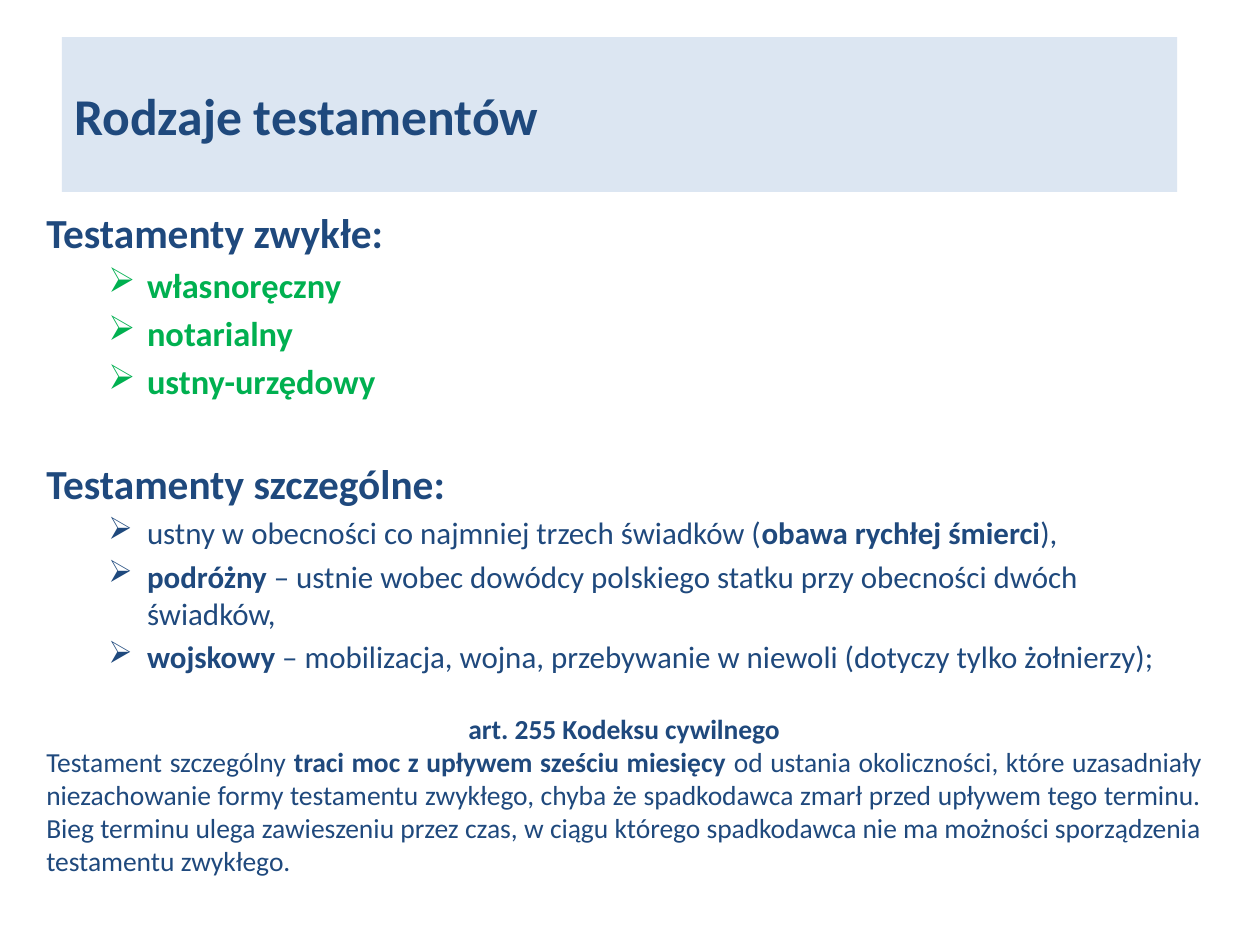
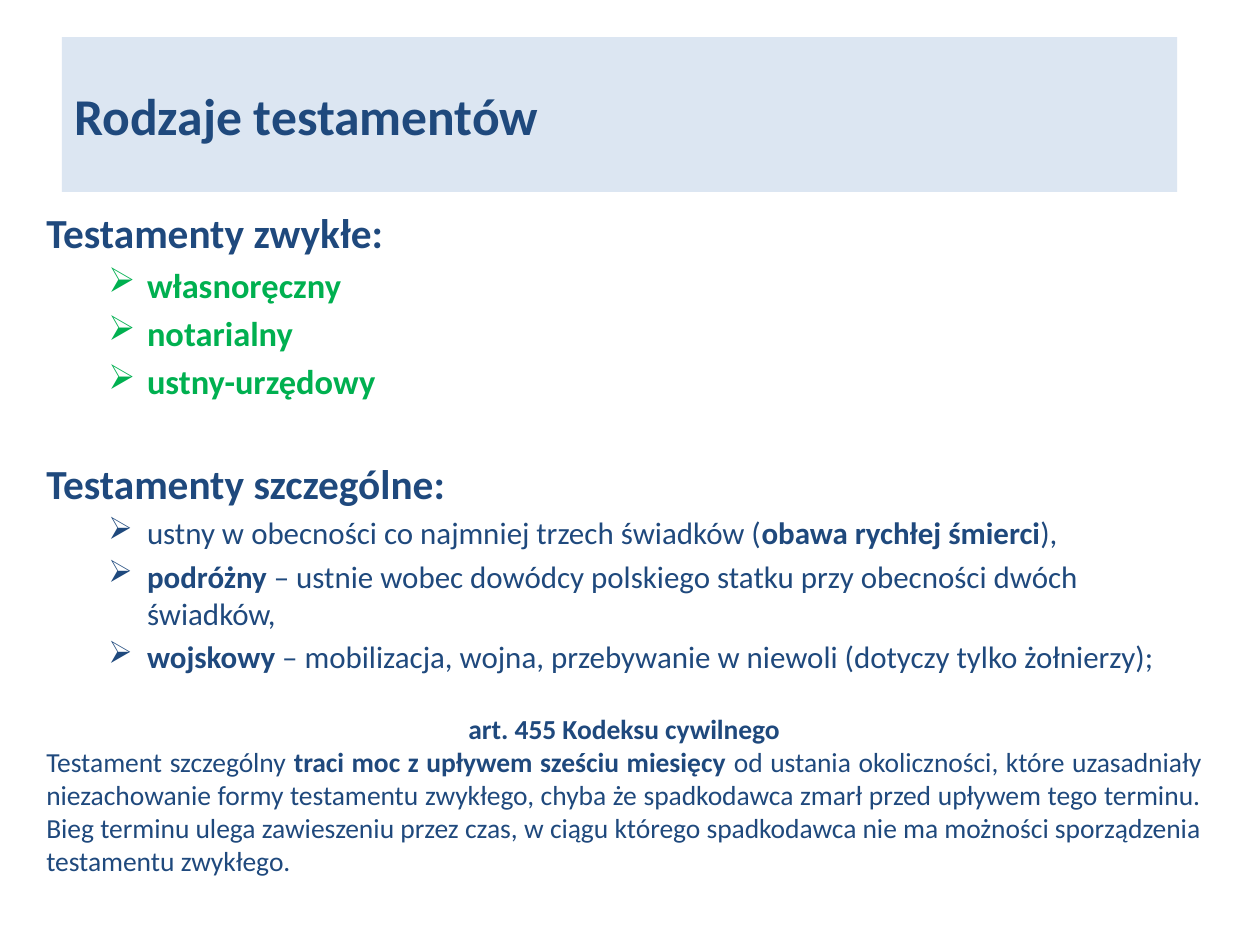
255: 255 -> 455 (536, 730)
